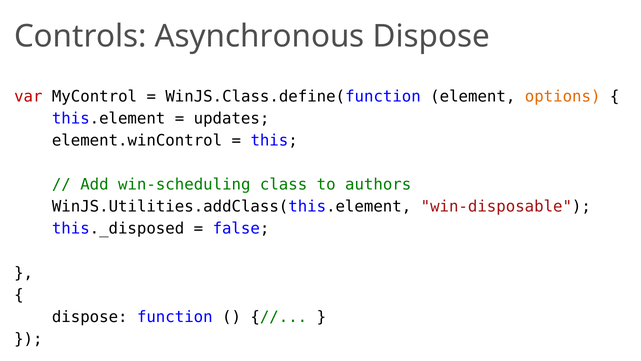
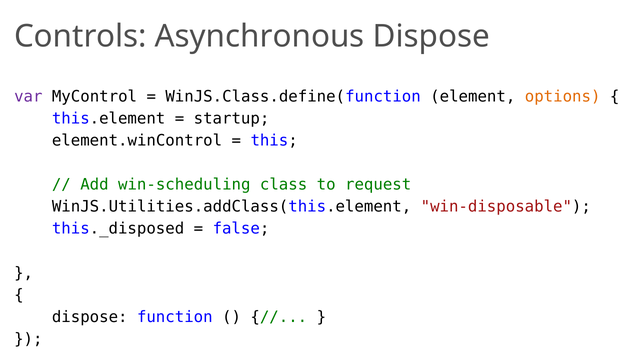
var colour: red -> purple (28, 97)
updates: updates -> startup (232, 119)
authors: authors -> request (378, 184)
